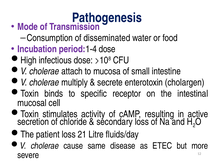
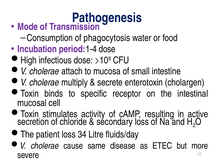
disseminated: disseminated -> phagocytosis (107, 38)
21: 21 -> 34 (82, 134)
